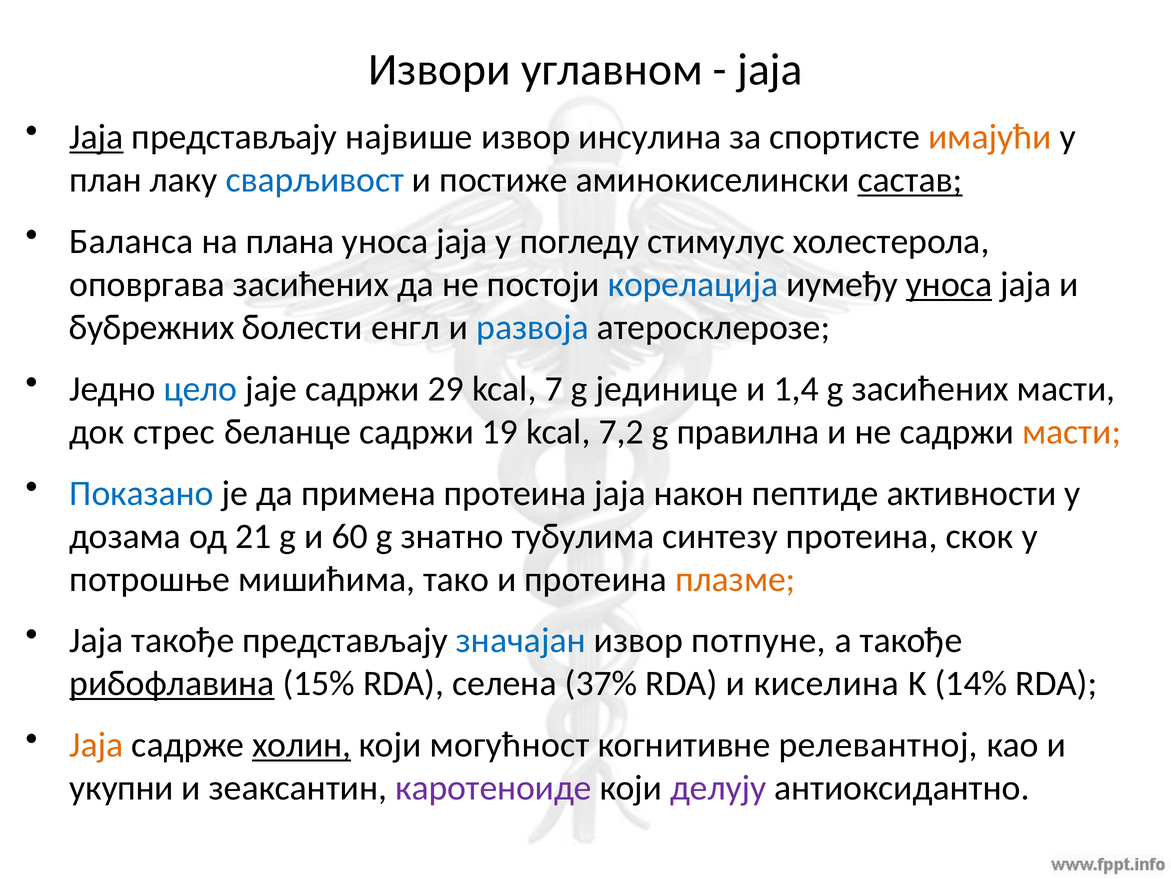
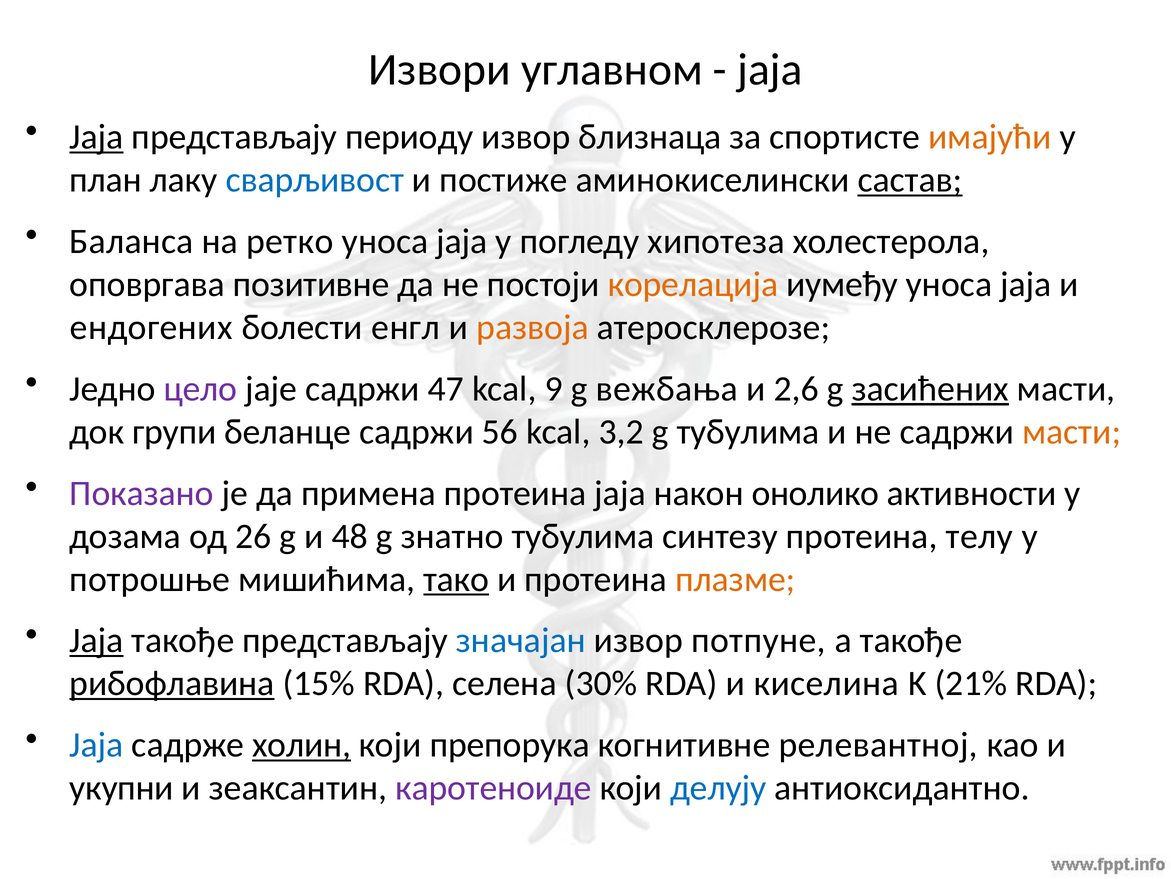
највише: највише -> периоду (409, 137)
инсулина: инсулина -> близнаца (650, 137)
плана: плана -> ретко (290, 241)
стимулус: стимулус -> хипотеза (716, 241)
оповргава засићених: засићених -> позитивне (311, 284)
корелација colour: blue -> orange (693, 284)
уноса underline: present -> none (949, 284)
бубрежних: бубрежних -> ендогених (151, 327)
развоја colour: blue -> orange (533, 327)
цело colour: blue -> purple (201, 389)
29: 29 -> 47 (446, 389)
7: 7 -> 9 (554, 389)
јединице: јединице -> вежбања (667, 389)
1,4: 1,4 -> 2,6 (796, 389)
засићених underline: none -> present (930, 389)
стрес: стрес -> групи (174, 431)
19: 19 -> 56 (500, 431)
7,2: 7,2 -> 3,2 (621, 431)
g правилна: правилна -> тубулима (748, 431)
Показано colour: blue -> purple (142, 493)
пептиде: пептиде -> онолико (815, 493)
21: 21 -> 26 (253, 536)
60: 60 -> 48 (350, 536)
скок: скок -> телу (979, 536)
тако underline: none -> present (456, 579)
Јаја underline: none -> present (96, 640)
37%: 37% -> 30% (601, 683)
14%: 14% -> 21% (971, 683)
Јаја colour: orange -> blue (96, 744)
могућност: могућност -> препорука (510, 744)
делују colour: purple -> blue (718, 787)
